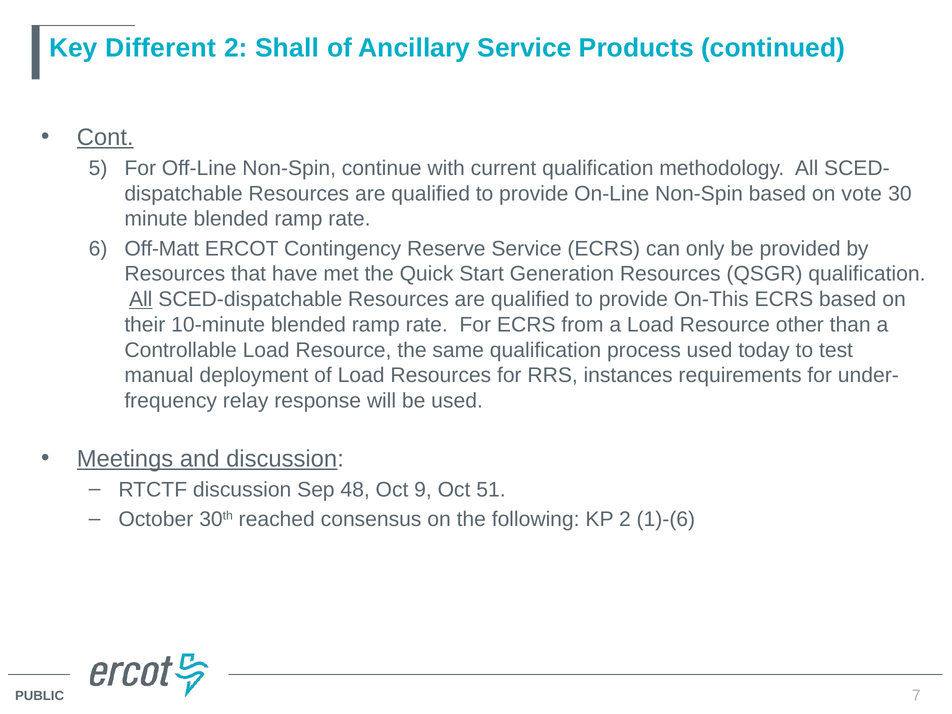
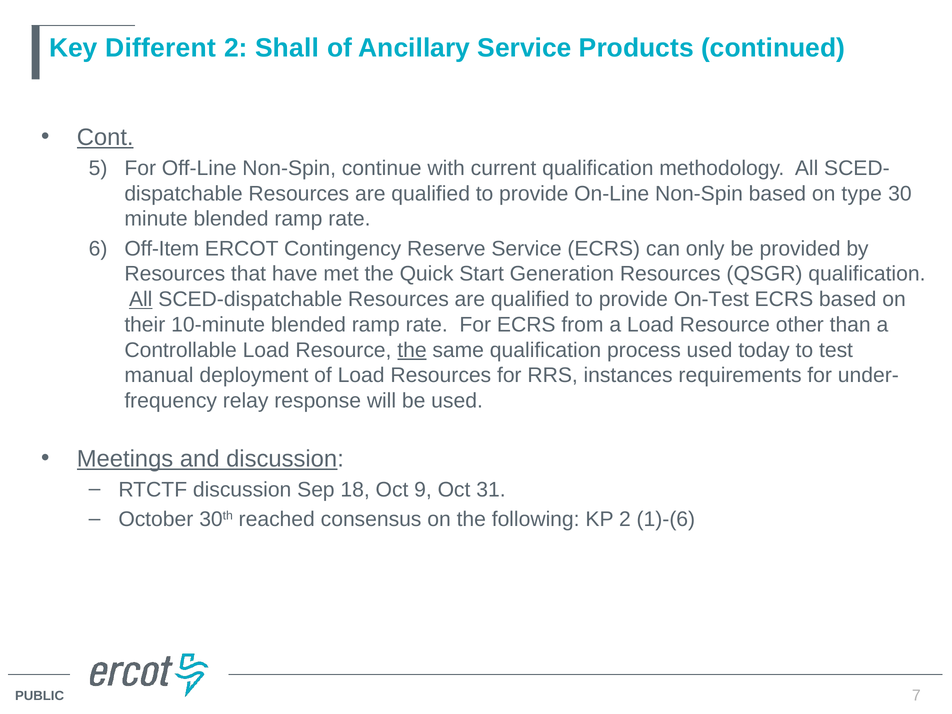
vote: vote -> type (862, 194)
Off-Matt: Off-Matt -> Off-Item (162, 249)
On-This: On-This -> On-Test (711, 299)
the underline: none -> present (412, 350)
48: 48 -> 18 (355, 490)
51: 51 -> 31 (491, 490)
